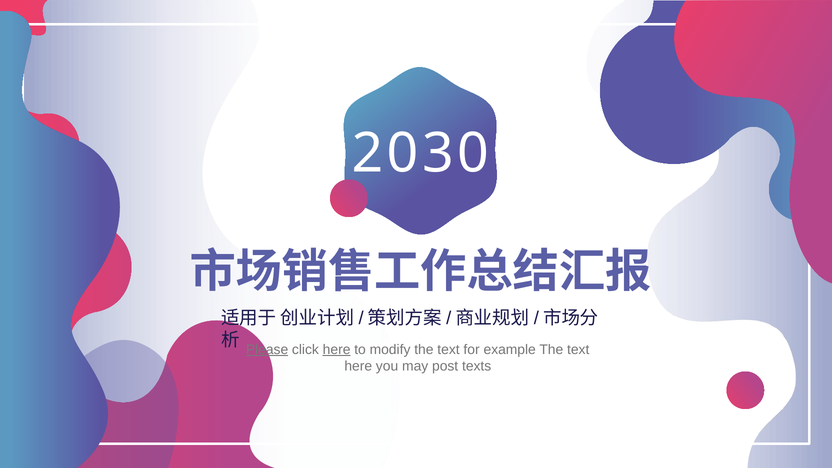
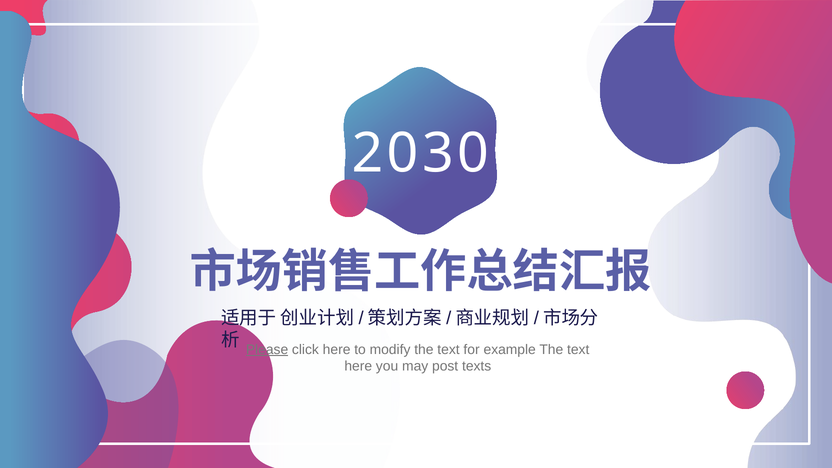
here underline: present -> none (337, 349)
